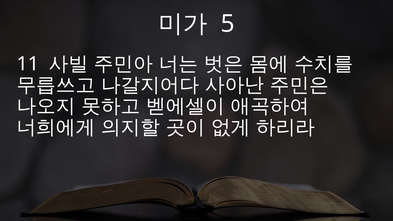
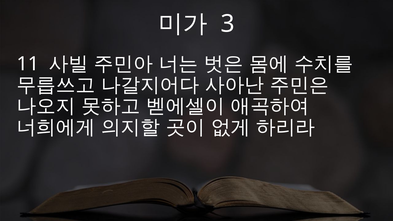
5: 5 -> 3 (228, 24)
